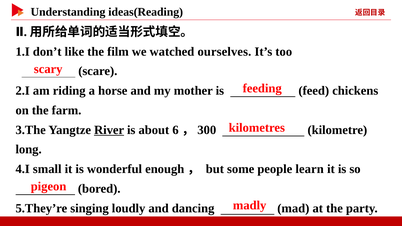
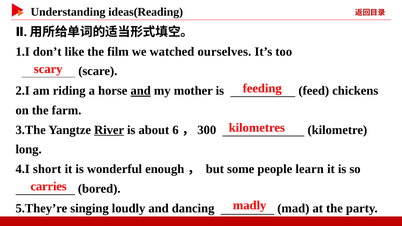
and underline: none -> present (141, 91)
small: small -> short (47, 169)
pigeon: pigeon -> carries (49, 187)
